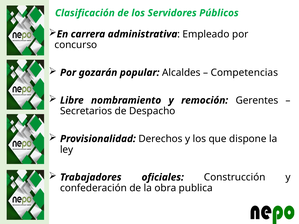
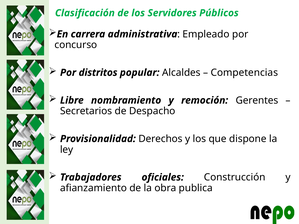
gozarán: gozarán -> distritos (98, 73)
confederación: confederación -> afianzamiento (93, 188)
